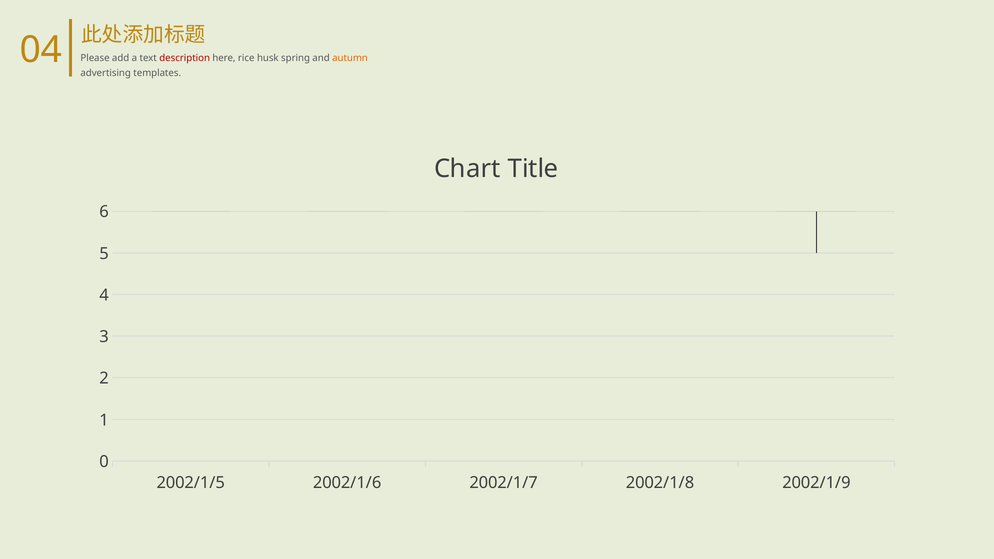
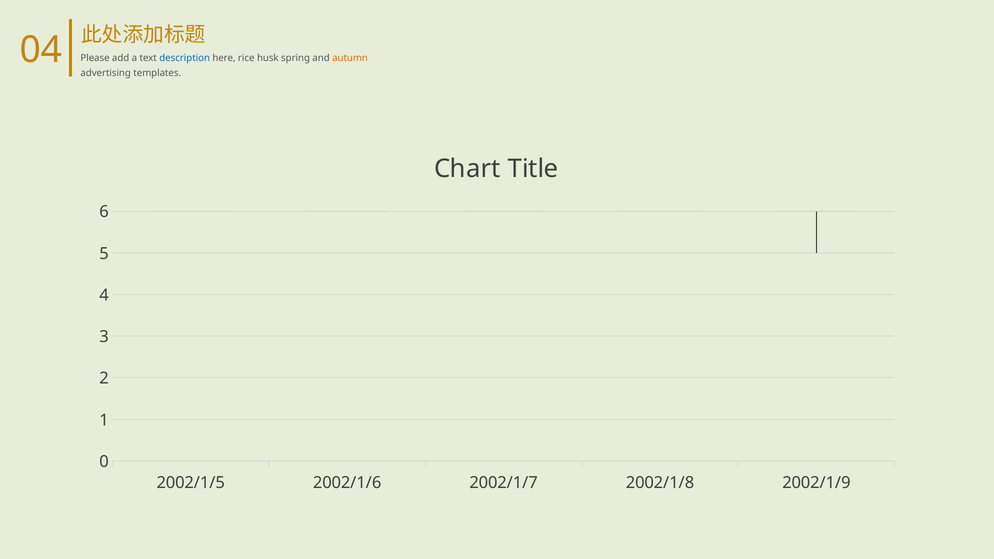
description colour: red -> blue (185, 58)
